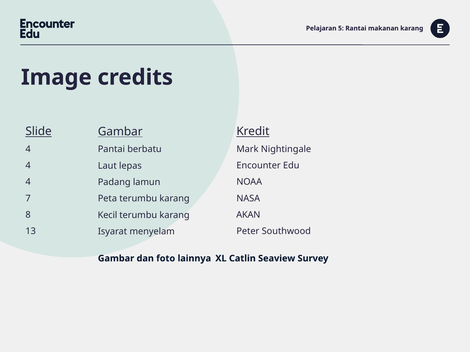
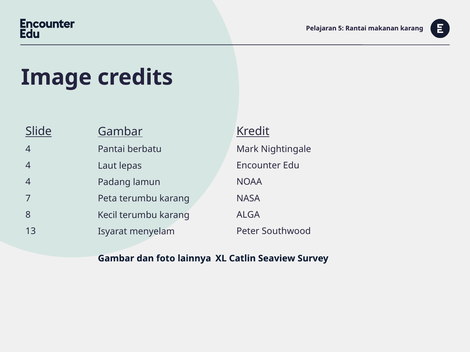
AKAN: AKAN -> ALGA (248, 215)
